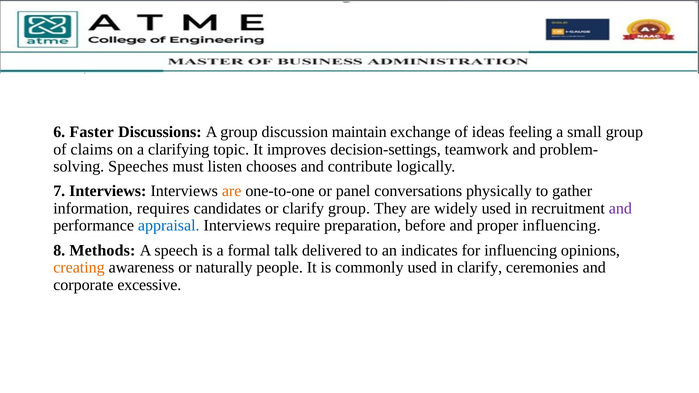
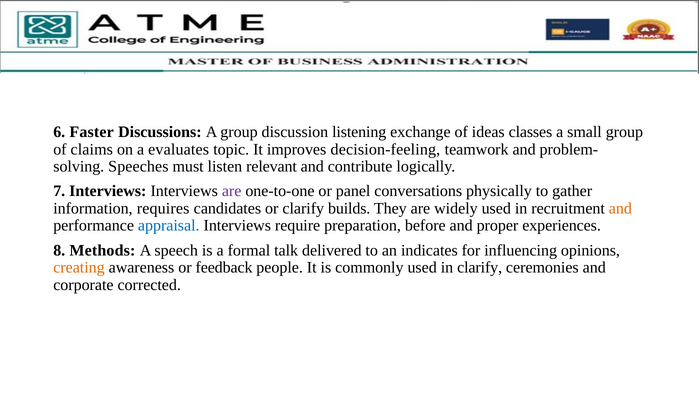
maintain: maintain -> listening (359, 132)
feeling: feeling -> classes (530, 132)
clarifying: clarifying -> evaluates (179, 149)
decision-settings: decision-settings -> decision-feeling (385, 149)
chooses: chooses -> relevant (272, 167)
are colour: orange -> purple (232, 191)
clarify group: group -> builds (349, 209)
and colour: purple -> orange (620, 209)
proper influencing: influencing -> experiences (562, 226)
naturally: naturally -> feedback (224, 268)
excessive: excessive -> corrected (149, 285)
